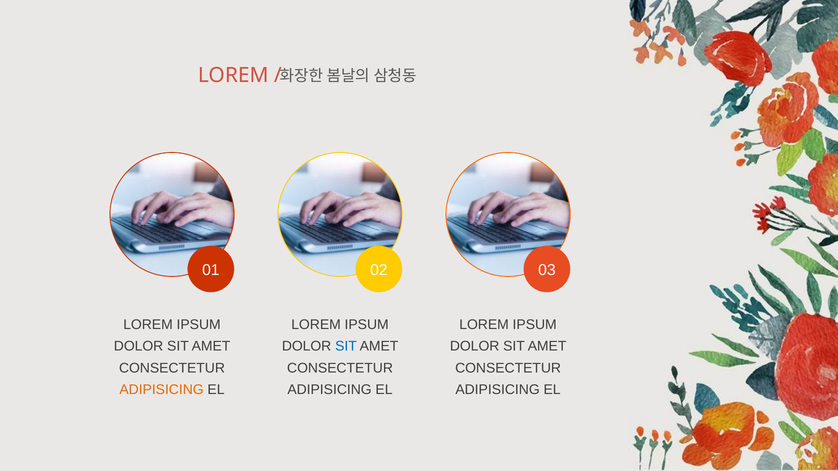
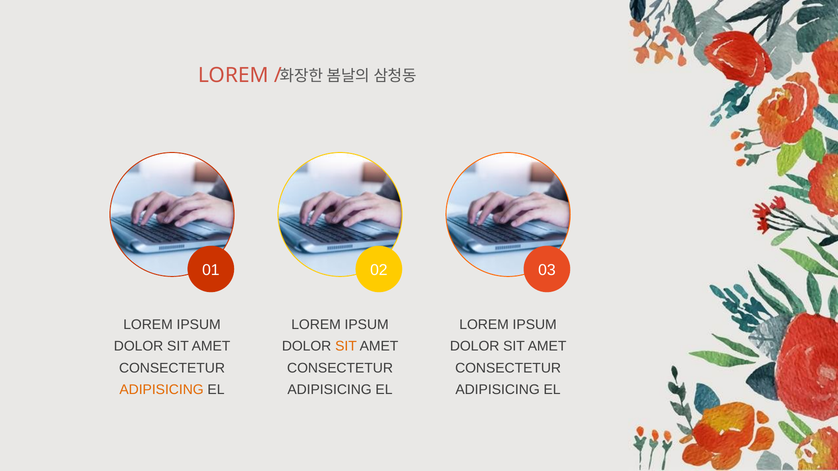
SIT colour: blue -> orange (346, 347)
